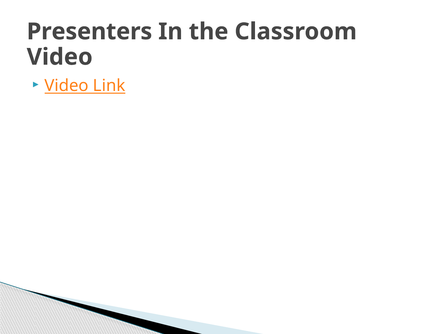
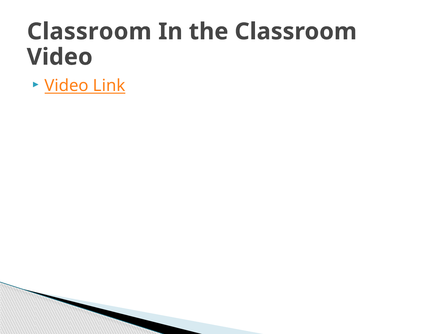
Presenters: Presenters -> Classroom (89, 32)
